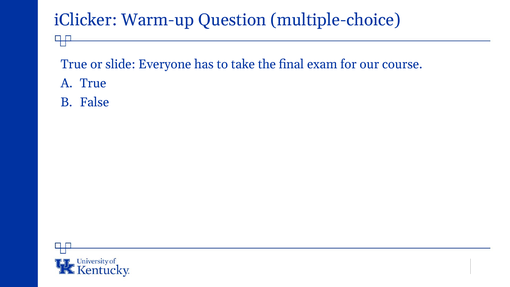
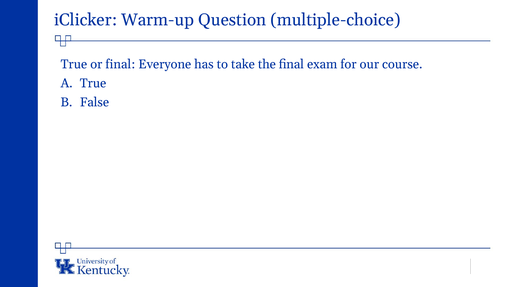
or slide: slide -> final (120, 64)
